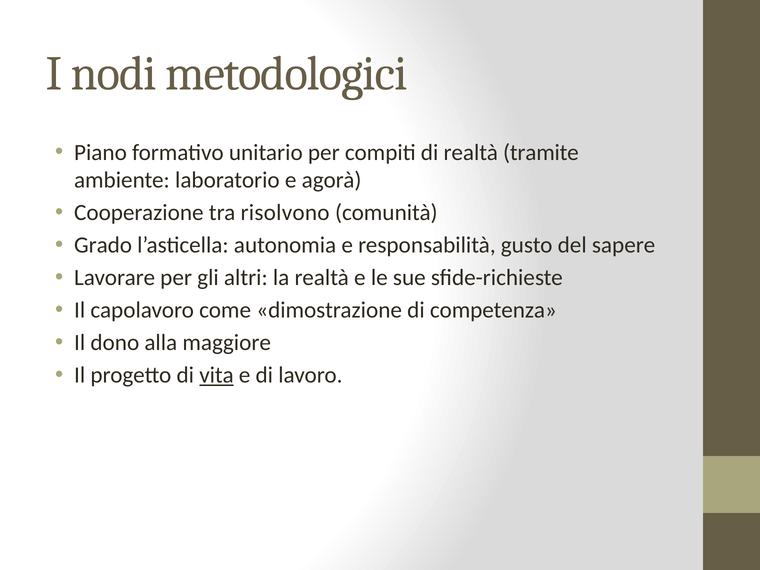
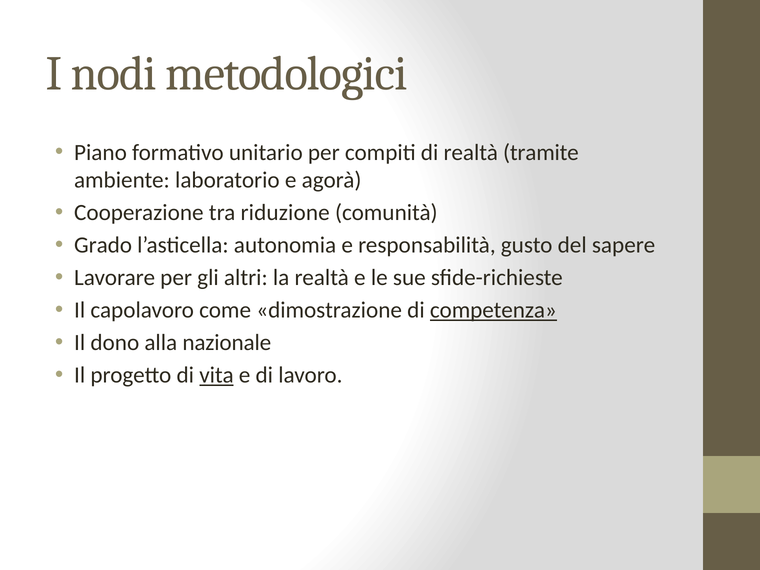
risolvono: risolvono -> riduzione (285, 213)
competenza underline: none -> present (493, 310)
maggiore: maggiore -> nazionale (227, 343)
